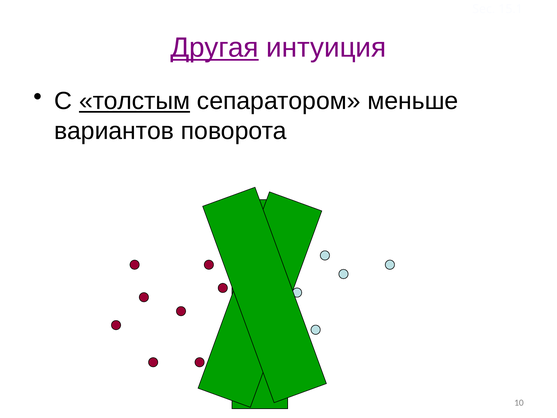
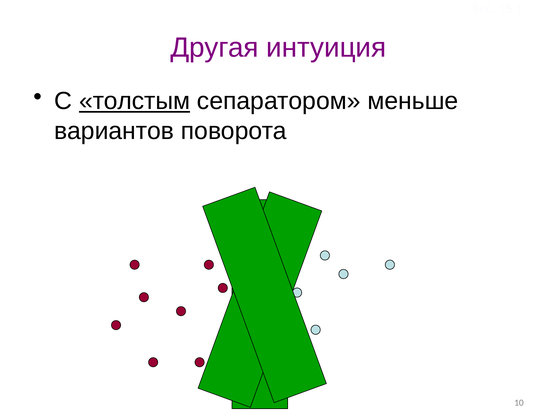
Другая underline: present -> none (215, 48)
